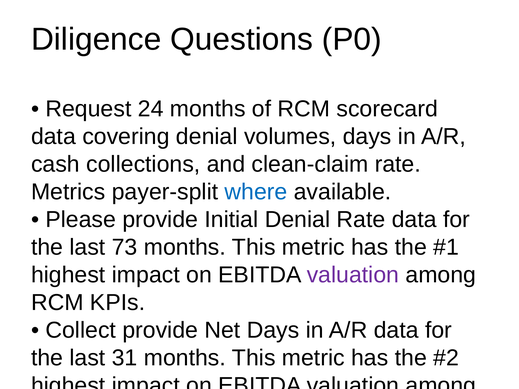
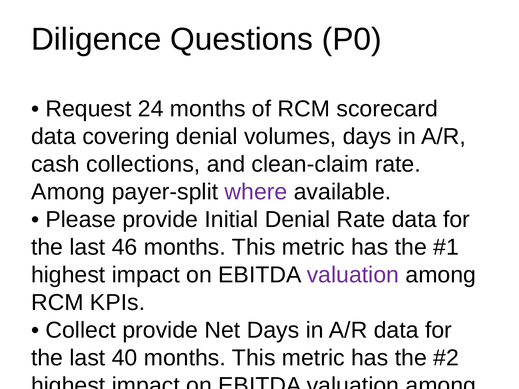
Metrics: Metrics -> Among (68, 192)
where colour: blue -> purple (256, 192)
73: 73 -> 46 (125, 247)
31: 31 -> 40 (125, 358)
